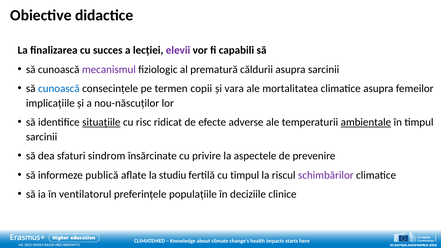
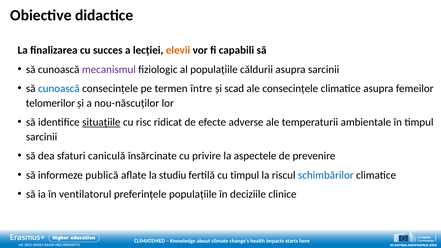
elevii colour: purple -> orange (178, 50)
al prematură: prematură -> populațiile (214, 69)
copii: copii -> între (201, 89)
vara: vara -> scad (234, 89)
ale mortalitatea: mortalitatea -> consecințele (290, 89)
implicațiile: implicațiile -> telomerilor (50, 103)
ambientale underline: present -> none (366, 122)
sindrom: sindrom -> caniculă (107, 156)
schimbărilor colour: purple -> blue (326, 175)
